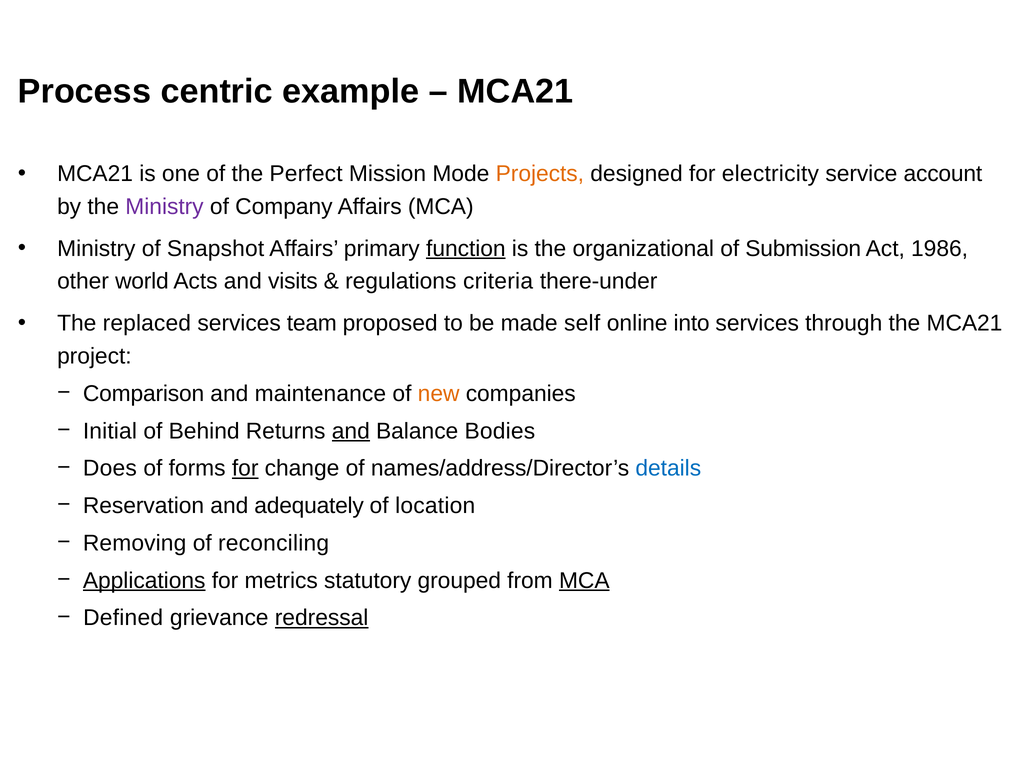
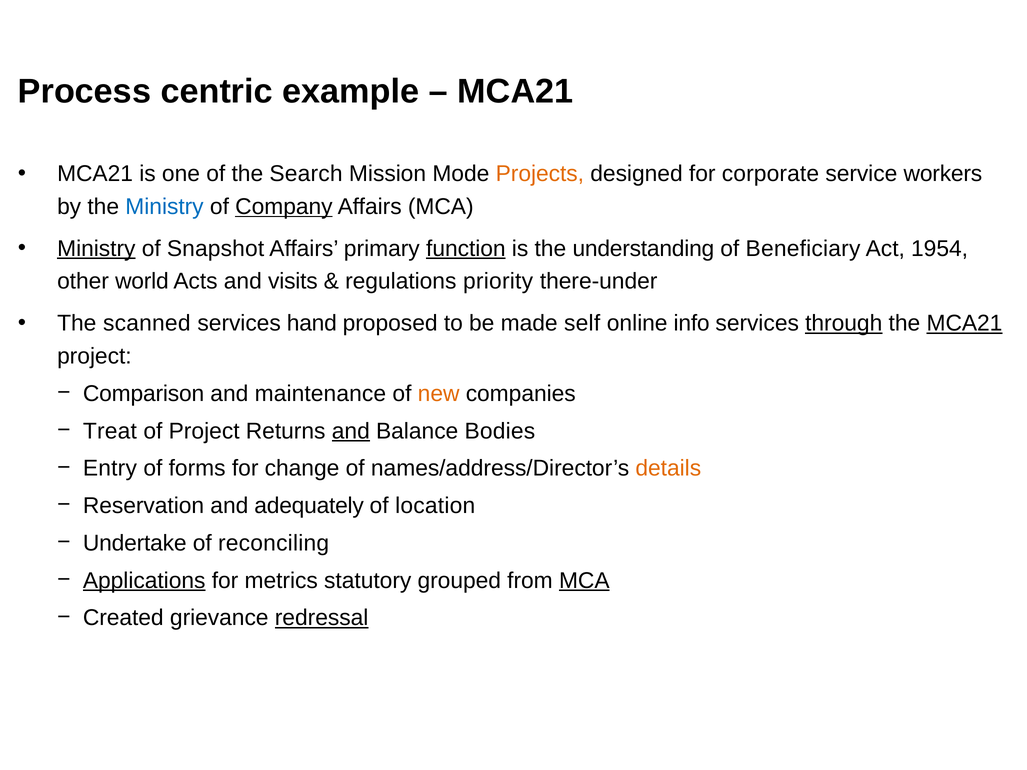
Perfect: Perfect -> Search (306, 174)
electricity: electricity -> corporate (770, 174)
account: account -> workers (943, 174)
Ministry colour: purple -> blue (165, 207)
Company underline: none -> present (284, 207)
Ministry underline: none -> present (96, 249)
organizational: organizational -> understanding (643, 249)
Submission: Submission -> Beneficiary (803, 249)
1986: 1986 -> 1954 (940, 249)
criteria: criteria -> priority (498, 282)
replaced: replaced -> scanned (147, 323)
team: team -> hand (312, 323)
into: into -> info (692, 323)
through underline: none -> present (844, 323)
MCA21 underline: none -> present (964, 323)
Initial: Initial -> Treat (110, 431)
of Behind: Behind -> Project (204, 431)
Does: Does -> Entry (110, 469)
for underline: present -> none (245, 469)
details colour: blue -> orange (668, 469)
Removing: Removing -> Undertake (135, 543)
Defined: Defined -> Created (123, 618)
